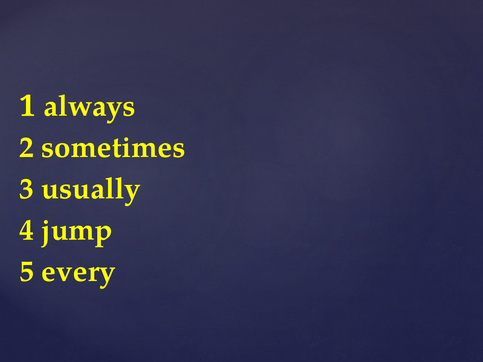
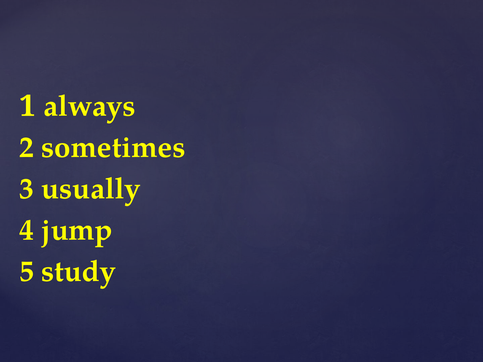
every: every -> study (79, 272)
